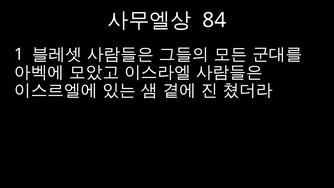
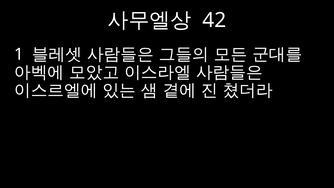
84: 84 -> 42 (214, 20)
